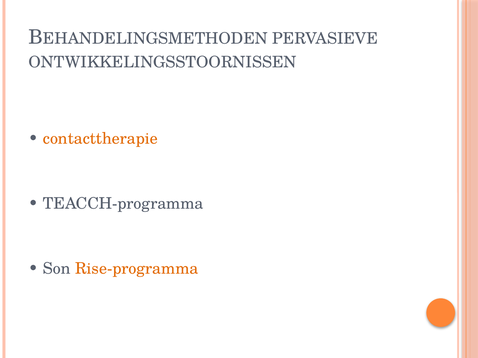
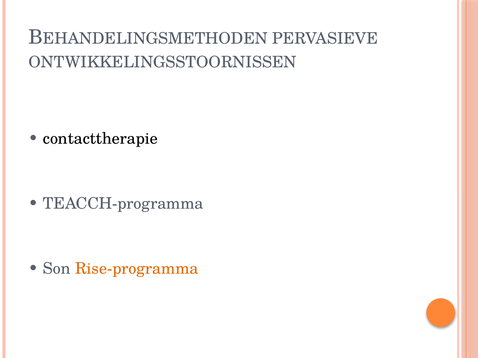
contacttherapie colour: orange -> black (100, 139)
